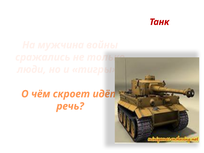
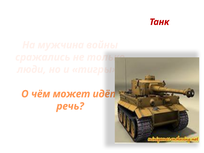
скроет: скроет -> может (71, 94)
